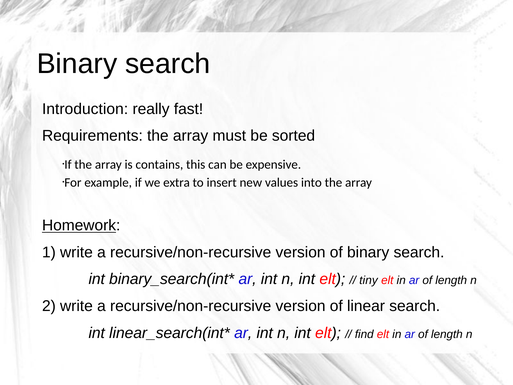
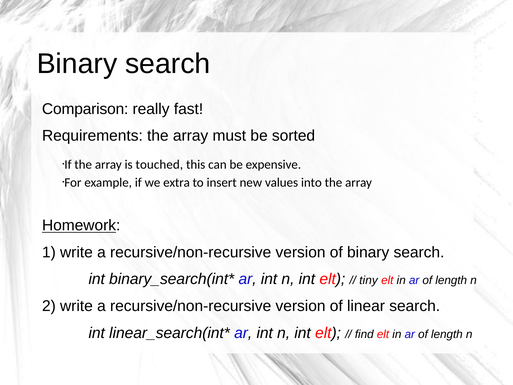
Introduction: Introduction -> Comparison (85, 109)
contains: contains -> touched (159, 164)
